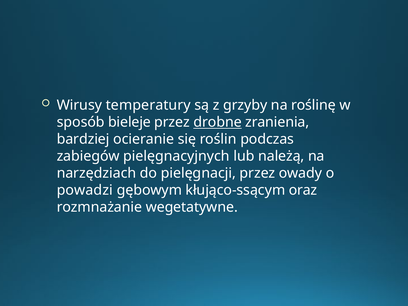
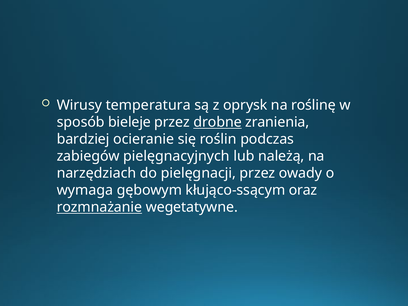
temperatury: temperatury -> temperatura (148, 105)
grzyby: grzyby -> oprysk (245, 105)
powadzi: powadzi -> wymaga (85, 190)
rozmnażanie underline: none -> present (99, 207)
